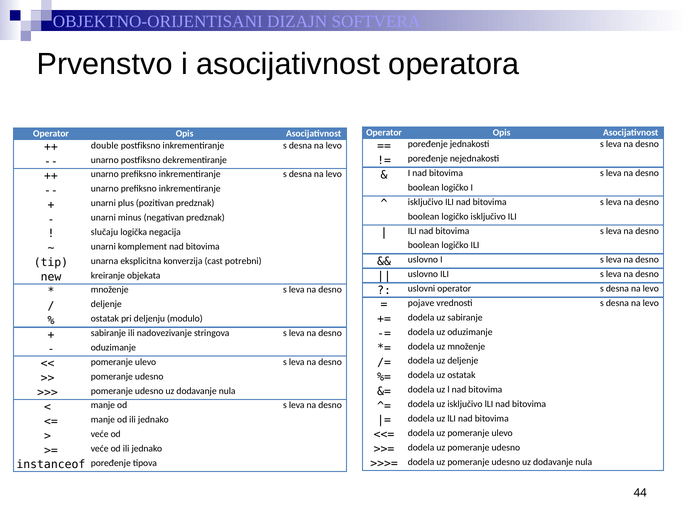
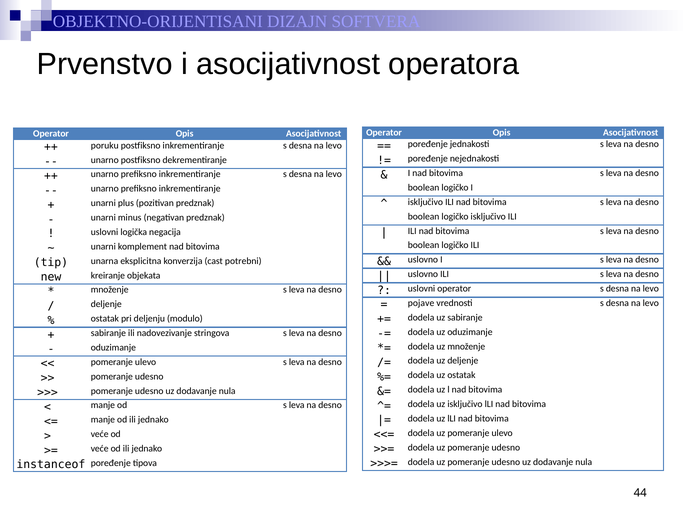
double: double -> poruku (105, 145)
slučaju: slučaju -> uslovni (105, 232)
